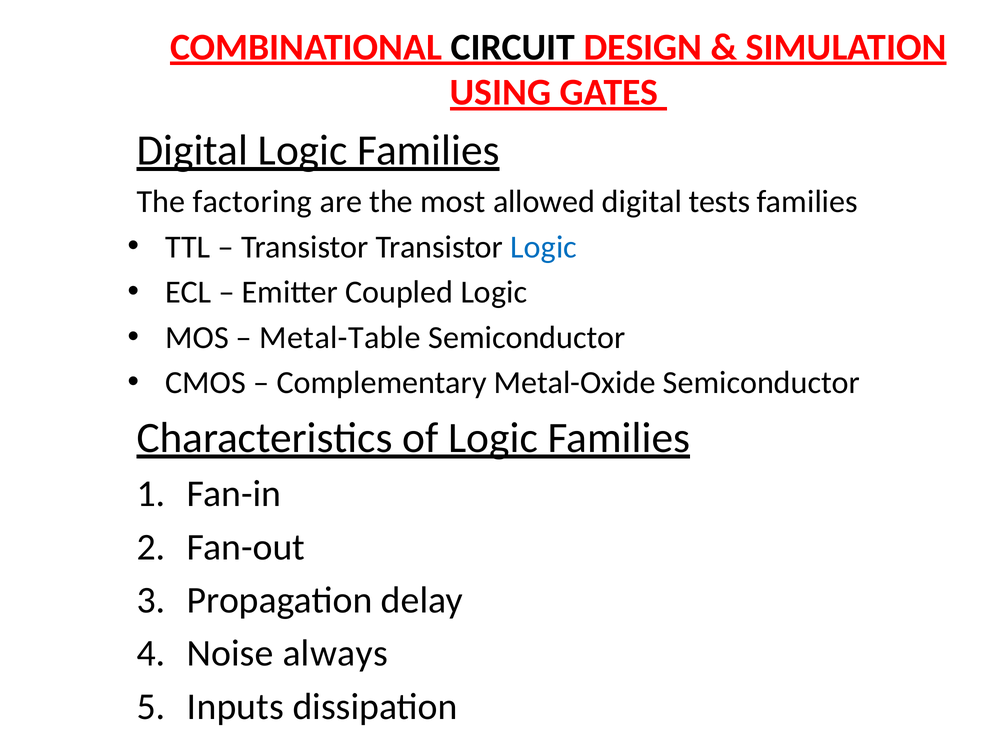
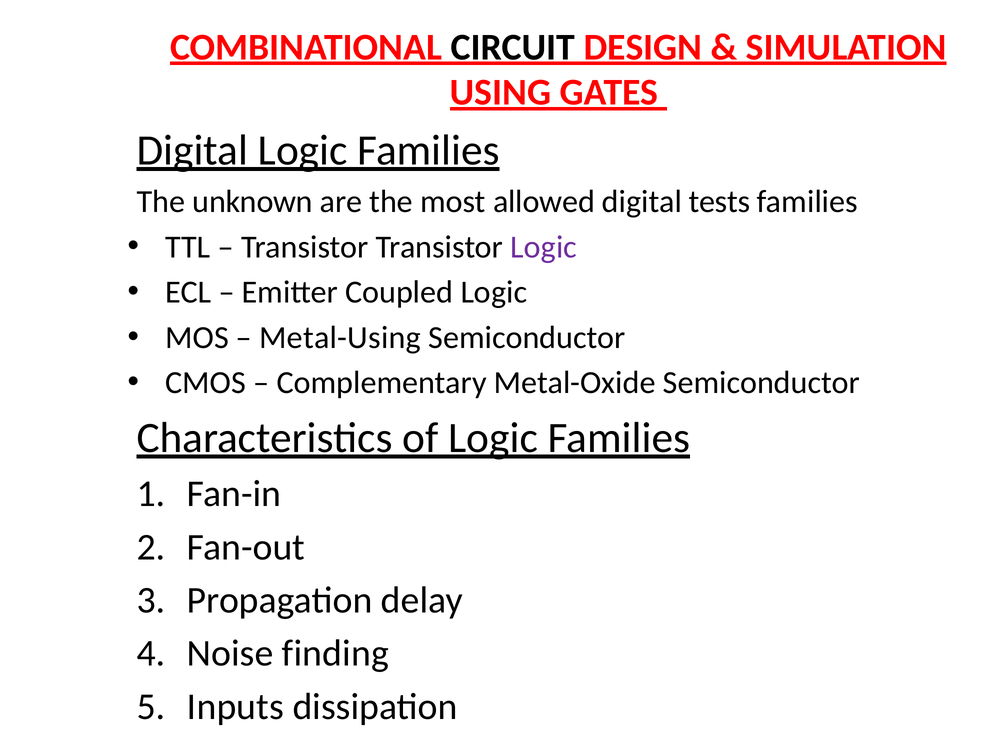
factoring: factoring -> unknown (253, 202)
Logic colour: blue -> purple (544, 247)
Metal-Table: Metal-Table -> Metal-Using (340, 338)
always: always -> finding (335, 654)
